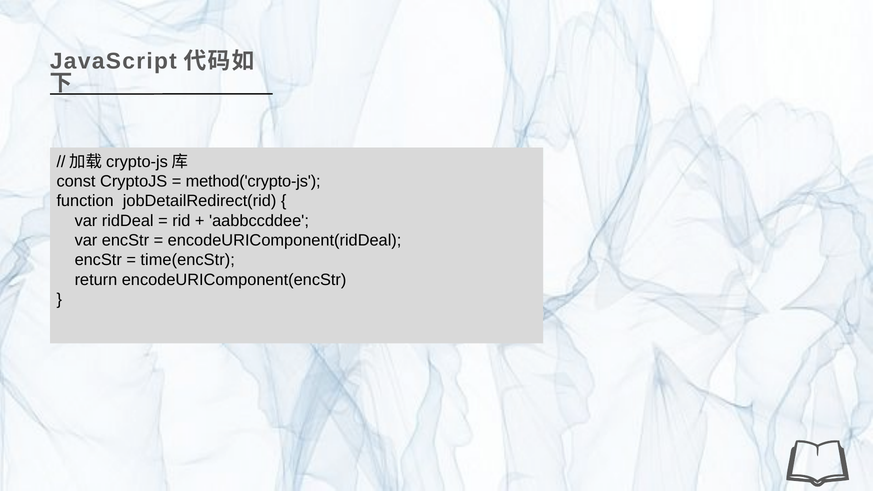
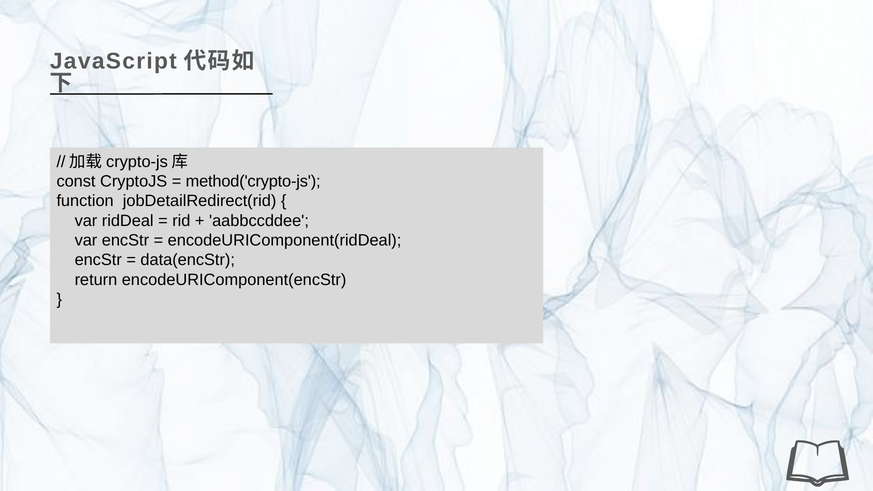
time(encStr: time(encStr -> data(encStr (188, 260)
